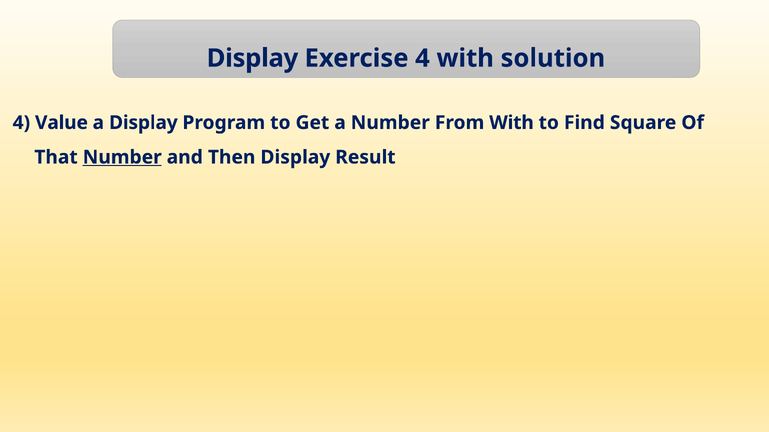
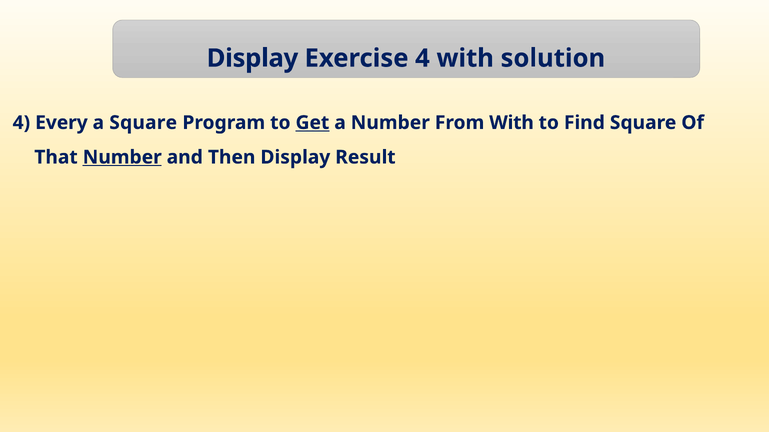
Value: Value -> Every (61, 123)
a Display: Display -> Square (143, 123)
Get underline: none -> present (312, 123)
